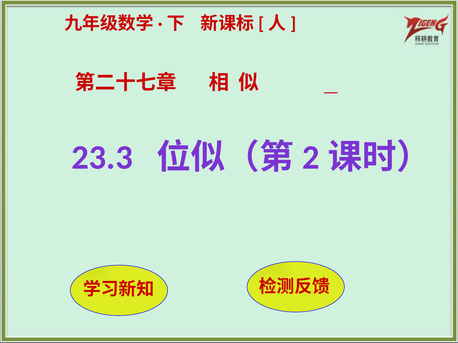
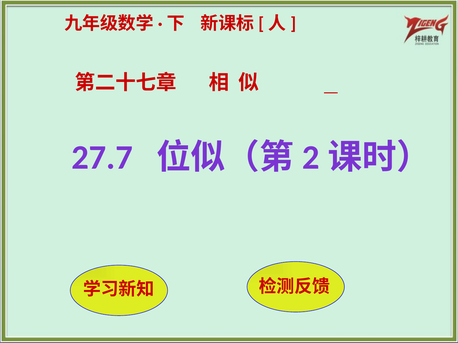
23.3: 23.3 -> 27.7 (102, 158)
